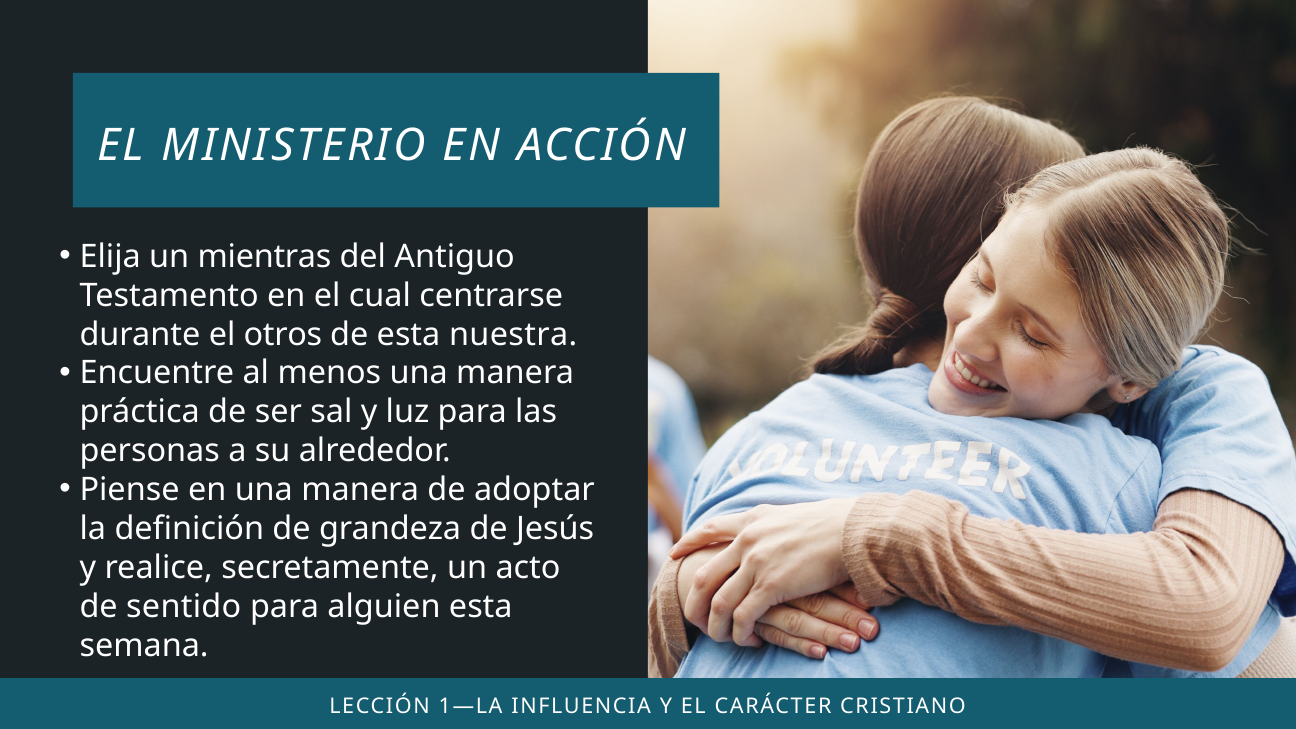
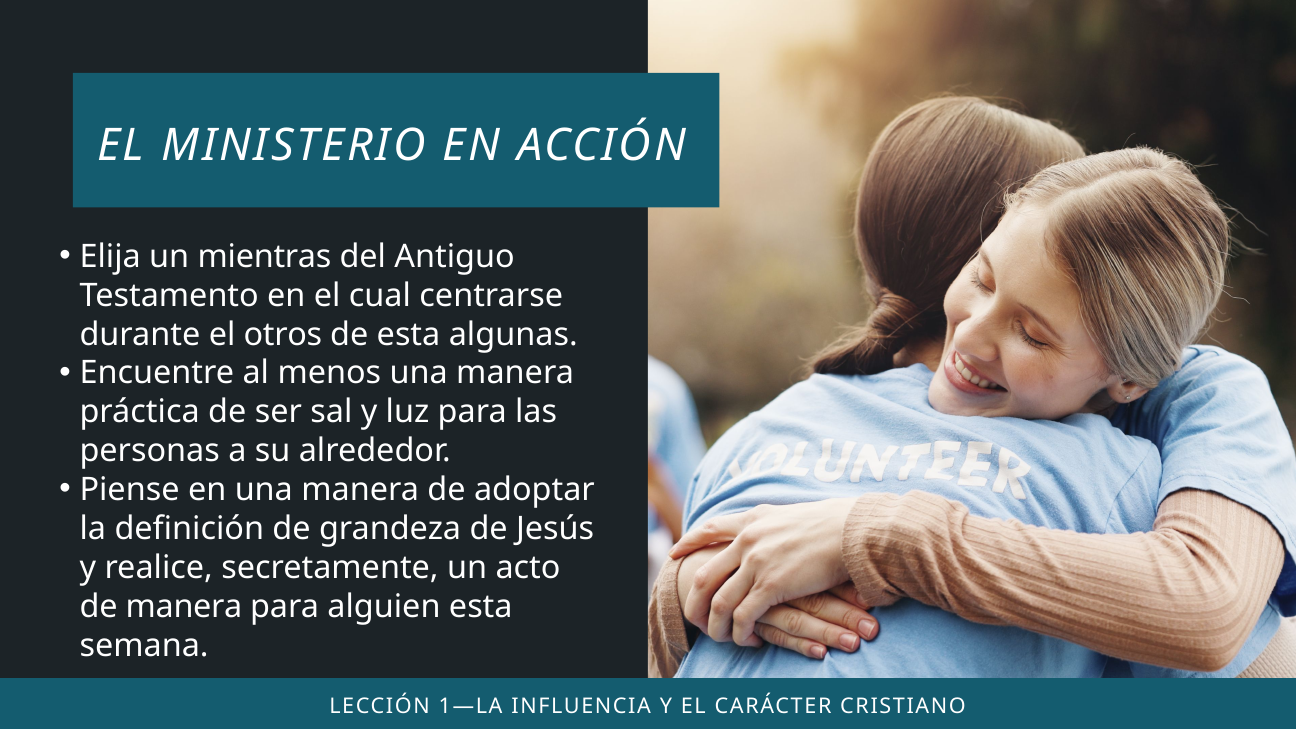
nuestra: nuestra -> algunas (513, 334)
de sentido: sentido -> manera (184, 607)
